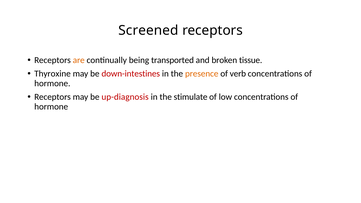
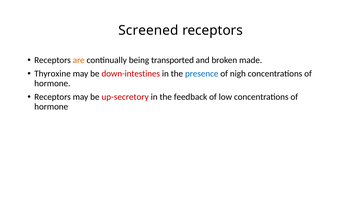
tissue: tissue -> made (251, 60)
presence colour: orange -> blue (202, 74)
verb: verb -> nigh (238, 74)
up-diagnosis: up-diagnosis -> up-secretory (125, 97)
stimulate: stimulate -> feedback (191, 97)
